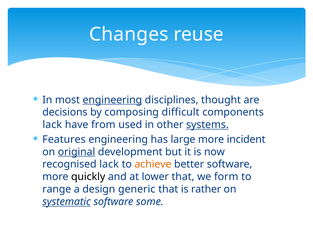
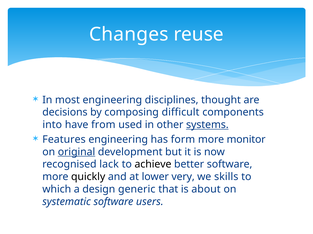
engineering underline: present -> none (112, 100)
lack: lack -> into (52, 125)
large: large -> form (183, 140)
incident: incident -> monitor (246, 140)
achieve colour: orange -> black (153, 165)
lower that: that -> very (183, 177)
form: form -> skills (226, 177)
range: range -> which (57, 190)
rather: rather -> about (206, 190)
systematic underline: present -> none (67, 202)
some: some -> users (150, 202)
